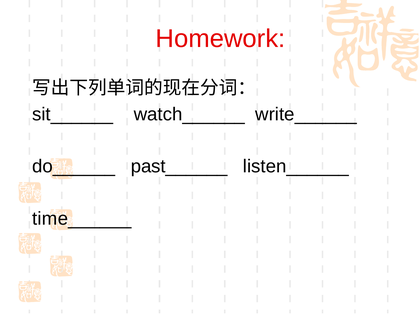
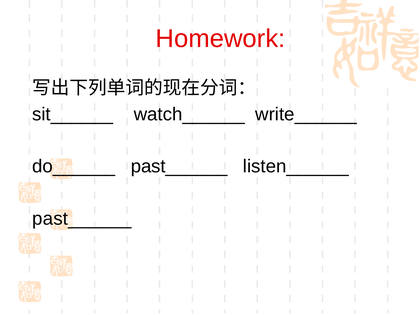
time______: time______ -> past______ (82, 219)
